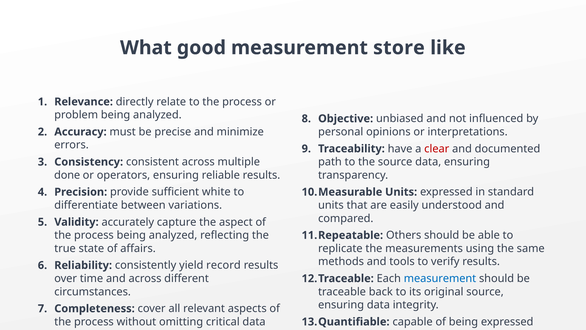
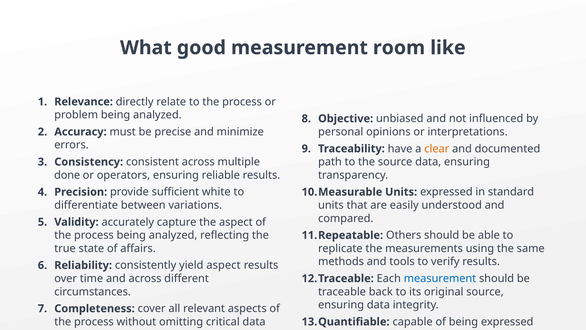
store: store -> room (399, 48)
clear colour: red -> orange (437, 149)
yield record: record -> aspect (223, 265)
